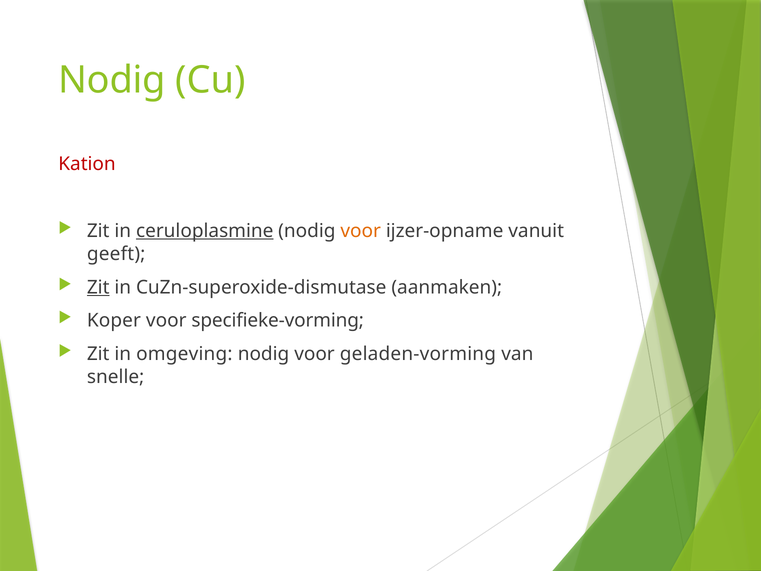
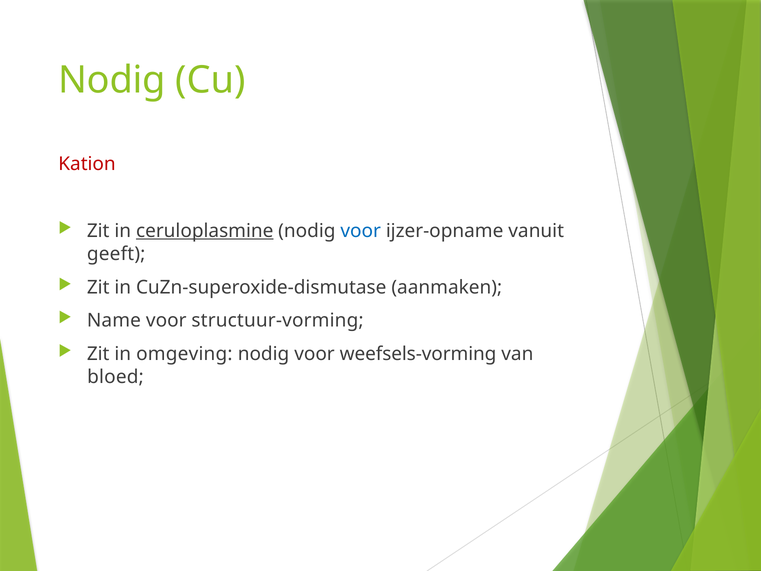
voor colour: orange -> blue (361, 231)
Zit underline: present -> none (98, 287)
Koper: Koper -> Name (114, 321)
specifieke-vorming: specifieke-vorming -> structuur-vorming (278, 321)
geladen-vorming: geladen-vorming -> weefsels-vorming (418, 354)
snelle: snelle -> bloed (116, 377)
